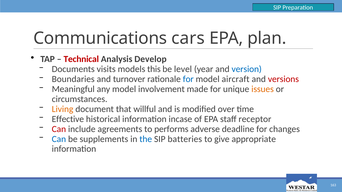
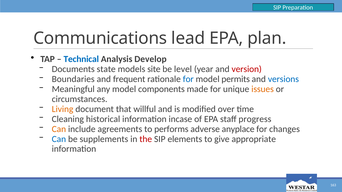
cars: cars -> lead (188, 38)
Technical colour: red -> blue (81, 59)
visits: visits -> state (106, 69)
this: this -> site (154, 69)
version colour: blue -> red (247, 69)
turnover: turnover -> frequent (129, 79)
aircraft: aircraft -> permits (236, 79)
versions colour: red -> blue (283, 79)
involvement: involvement -> components (161, 89)
Effective: Effective -> Cleaning (68, 119)
receptor: receptor -> progress (255, 119)
Can colour: red -> orange (59, 129)
deadline: deadline -> anyplace (238, 129)
the colour: blue -> red (146, 139)
batteries: batteries -> elements (185, 139)
